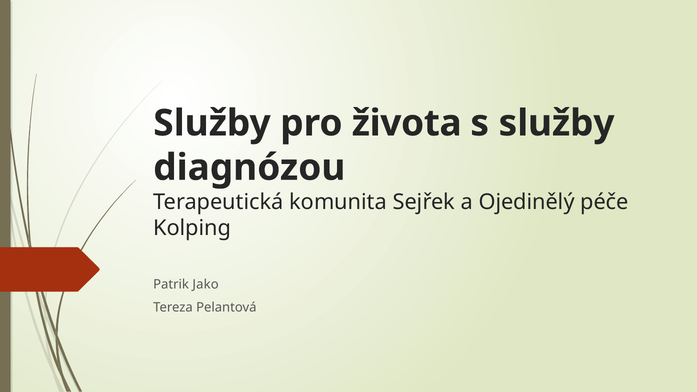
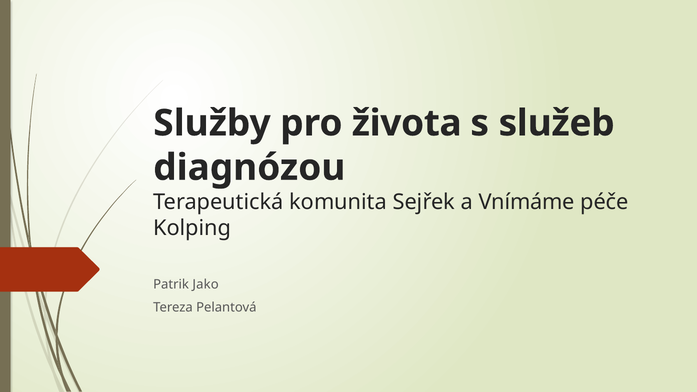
s služby: služby -> služeb (557, 123)
Ojedinělý: Ojedinělý -> Vnímáme (527, 202)
